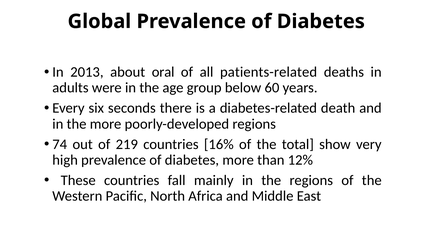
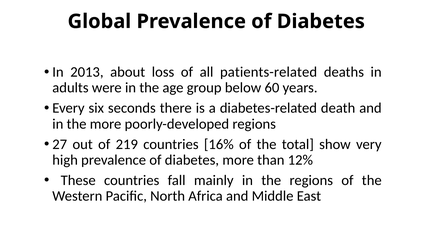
oral: oral -> loss (163, 72)
74: 74 -> 27 (60, 144)
